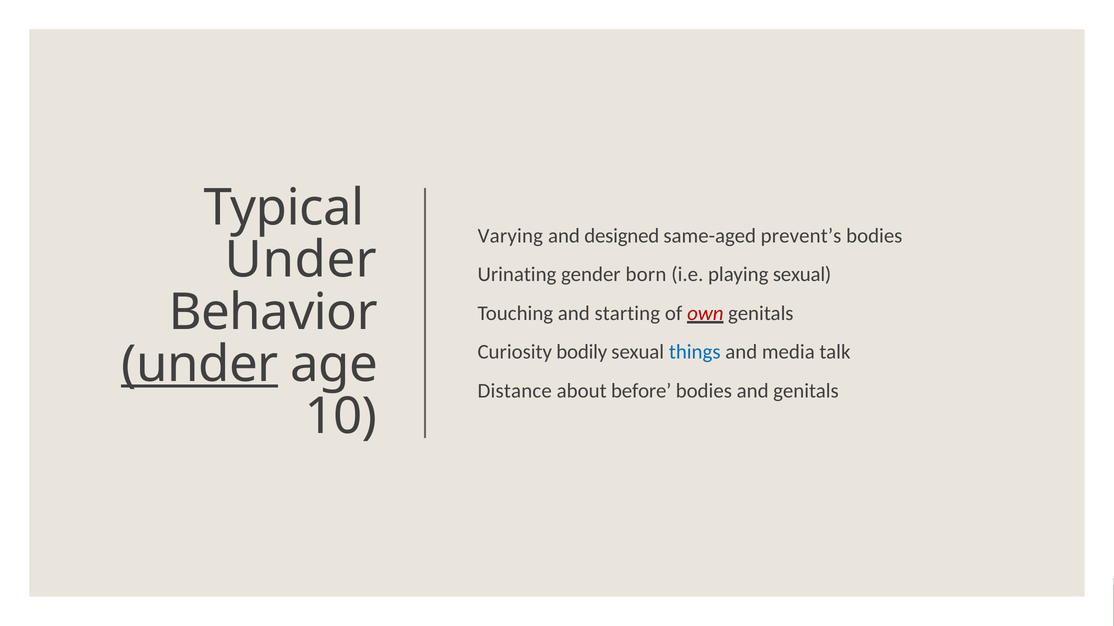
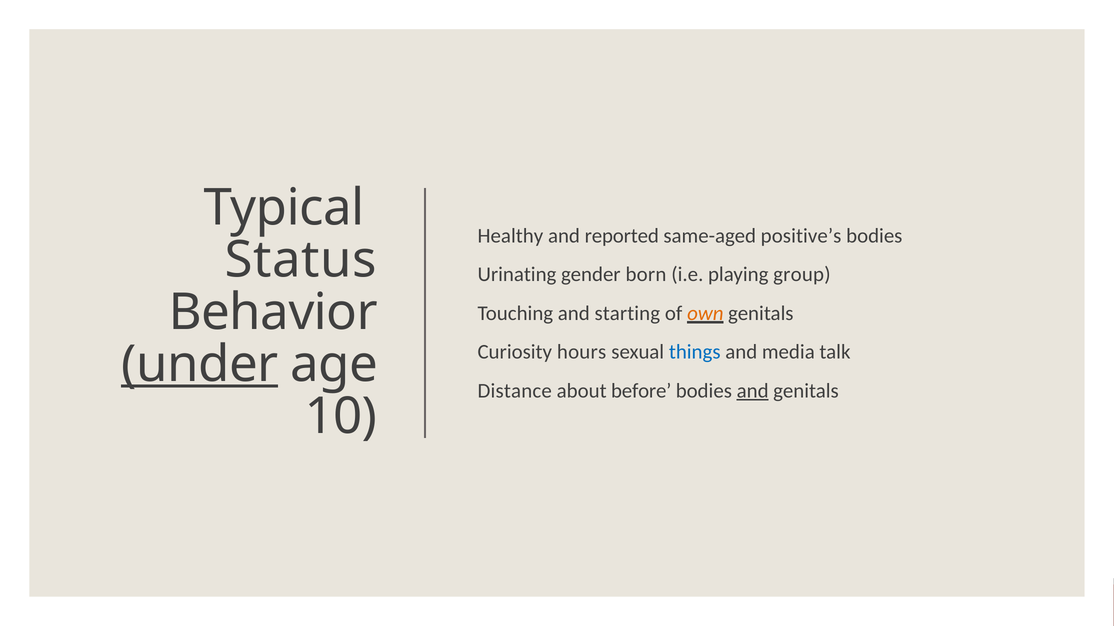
Varying: Varying -> Healthy (510, 236)
designed: designed -> reported (622, 236)
prevent’s: prevent’s -> positive’s (801, 236)
Under: Under -> Status (301, 260)
playing sexual: sexual -> group (802, 275)
own colour: red -> orange (705, 314)
bodily: bodily -> hours (582, 352)
and underline: none -> present (753, 391)
